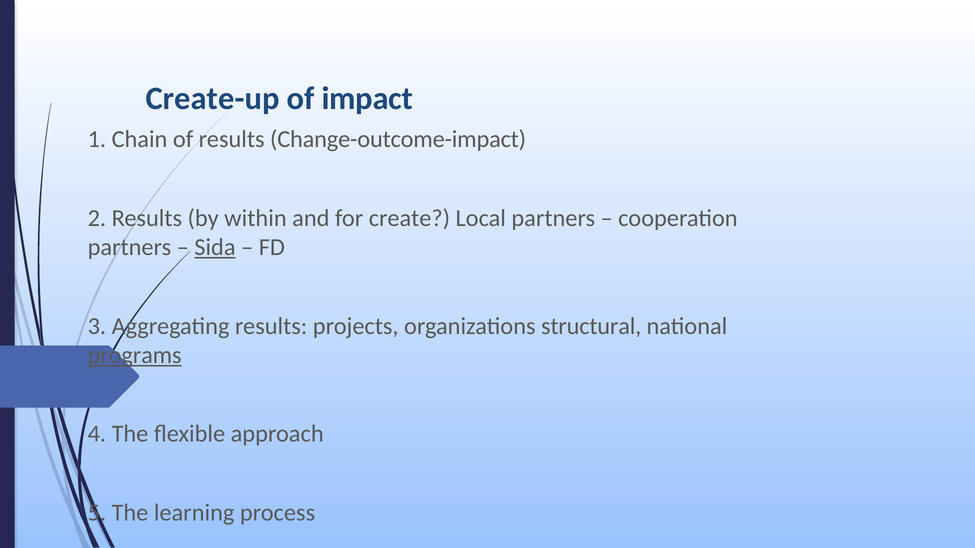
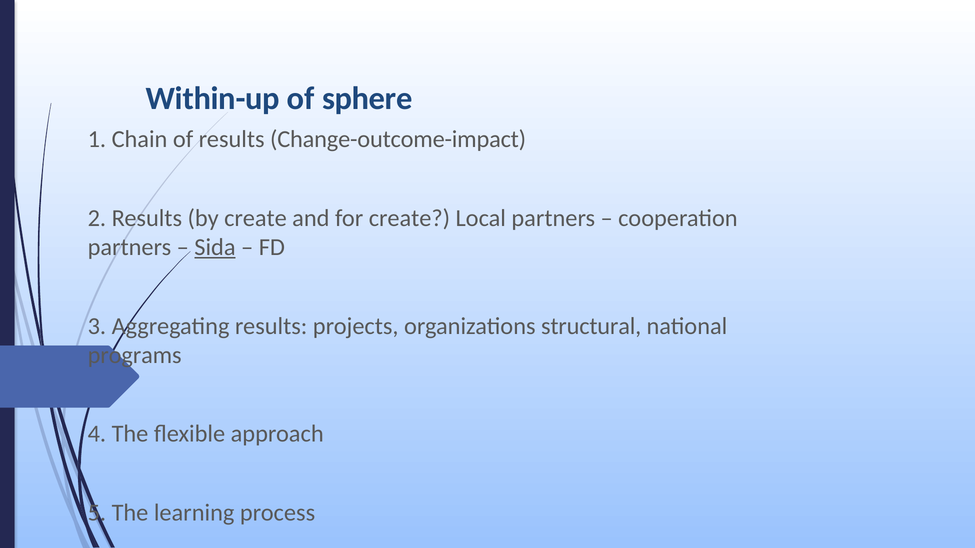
Create-up: Create-up -> Within-up (213, 98)
impact: impact -> sphere (367, 98)
by within: within -> create (255, 218)
programs underline: present -> none (135, 355)
